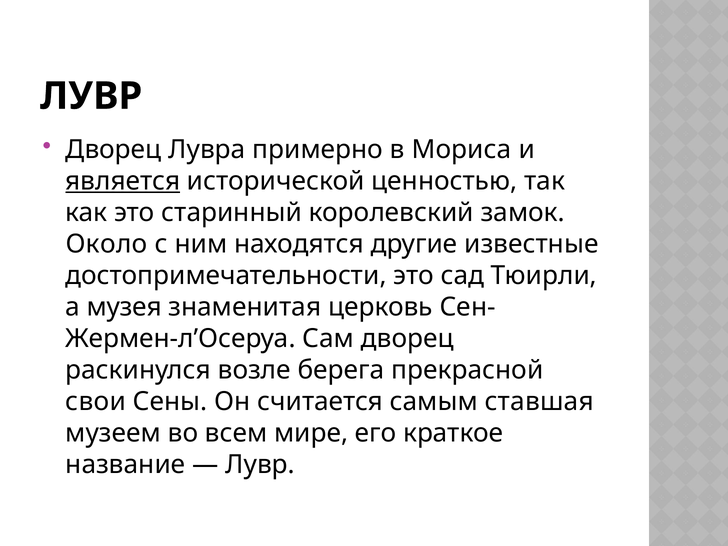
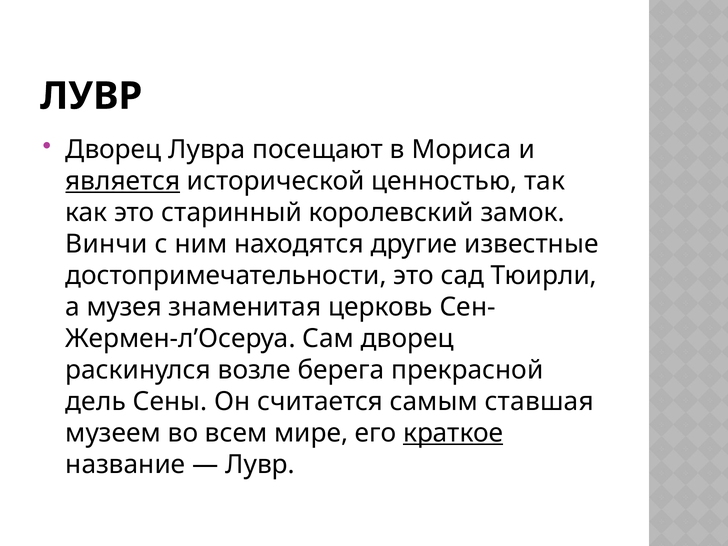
примерно: примерно -> посещают (318, 149)
Около: Около -> Винчи (107, 244)
свои: свои -> дель (96, 402)
краткое underline: none -> present (453, 433)
